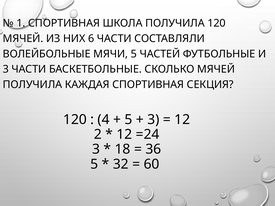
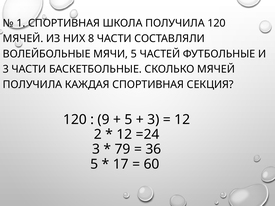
6: 6 -> 8 (91, 39)
4: 4 -> 9 (104, 120)
18: 18 -> 79 (123, 149)
32: 32 -> 17 (121, 164)
